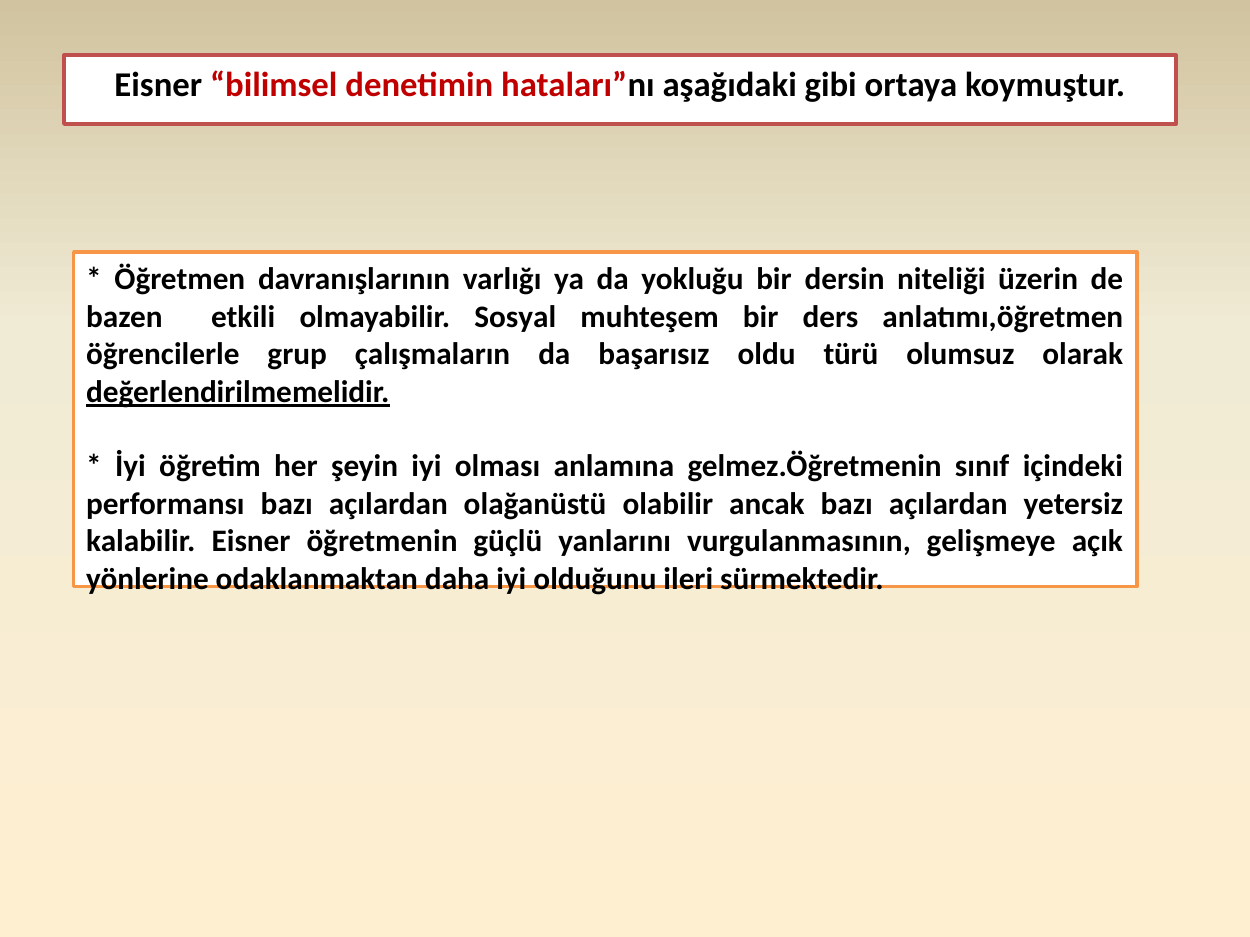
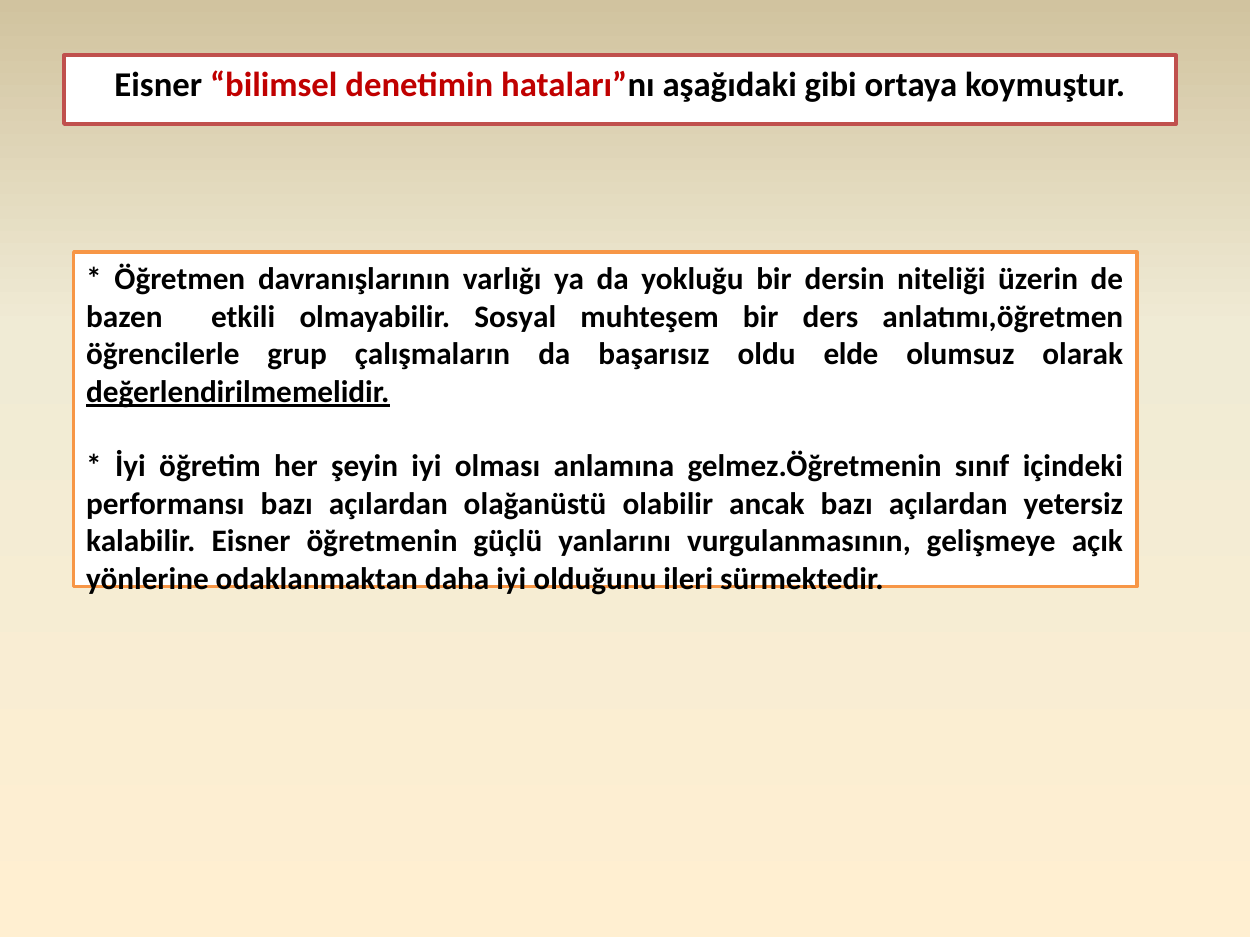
türü: türü -> elde (851, 354)
